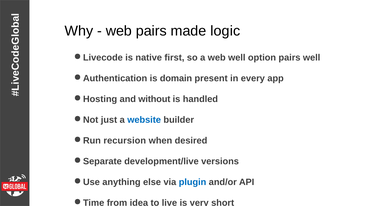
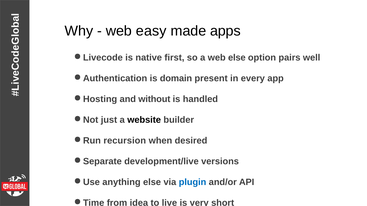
web pairs: pairs -> easy (151, 31)
logic: logic -> apps (225, 31)
web well: well -> else (237, 58)
website colour: blue -> black (144, 120)
